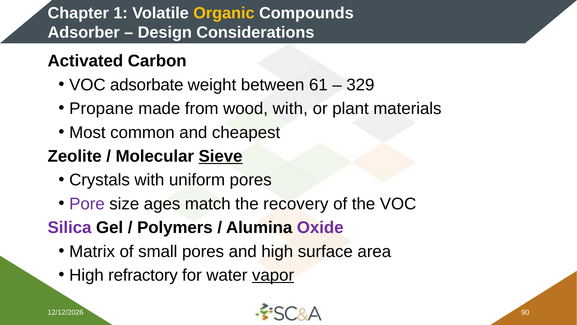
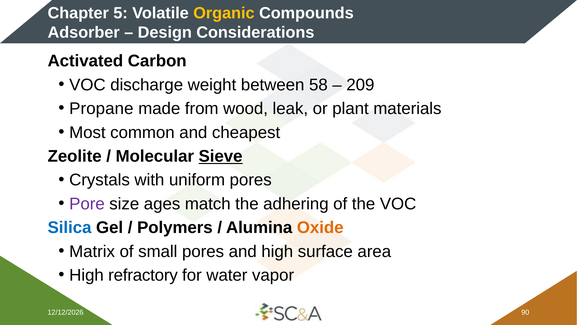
1: 1 -> 5 (121, 13)
adsorbate: adsorbate -> discharge (147, 85)
61: 61 -> 58 (318, 85)
329: 329 -> 209 (360, 85)
wood with: with -> leak (290, 109)
recovery: recovery -> adhering (296, 204)
Silica colour: purple -> blue (70, 227)
Oxide colour: purple -> orange (320, 227)
vapor underline: present -> none (273, 275)
